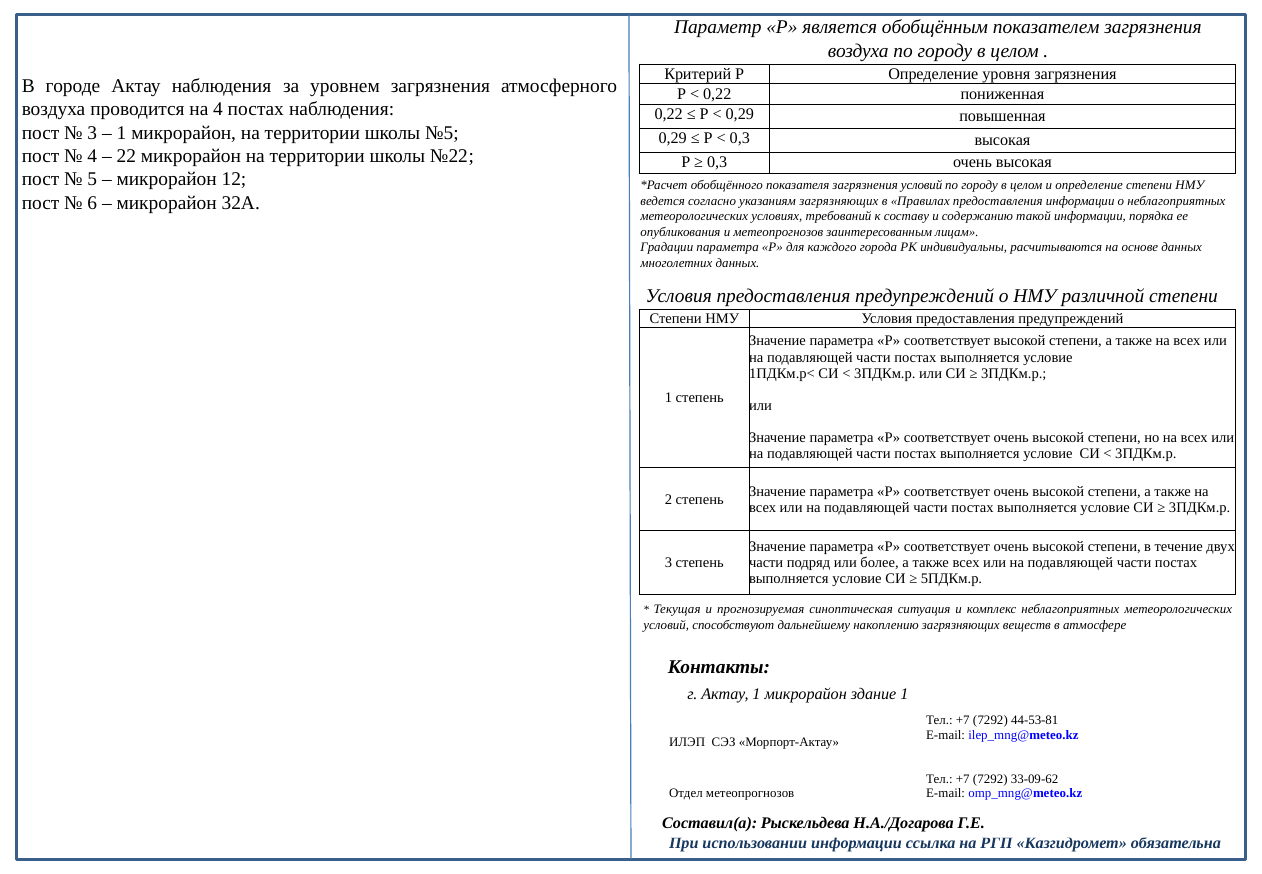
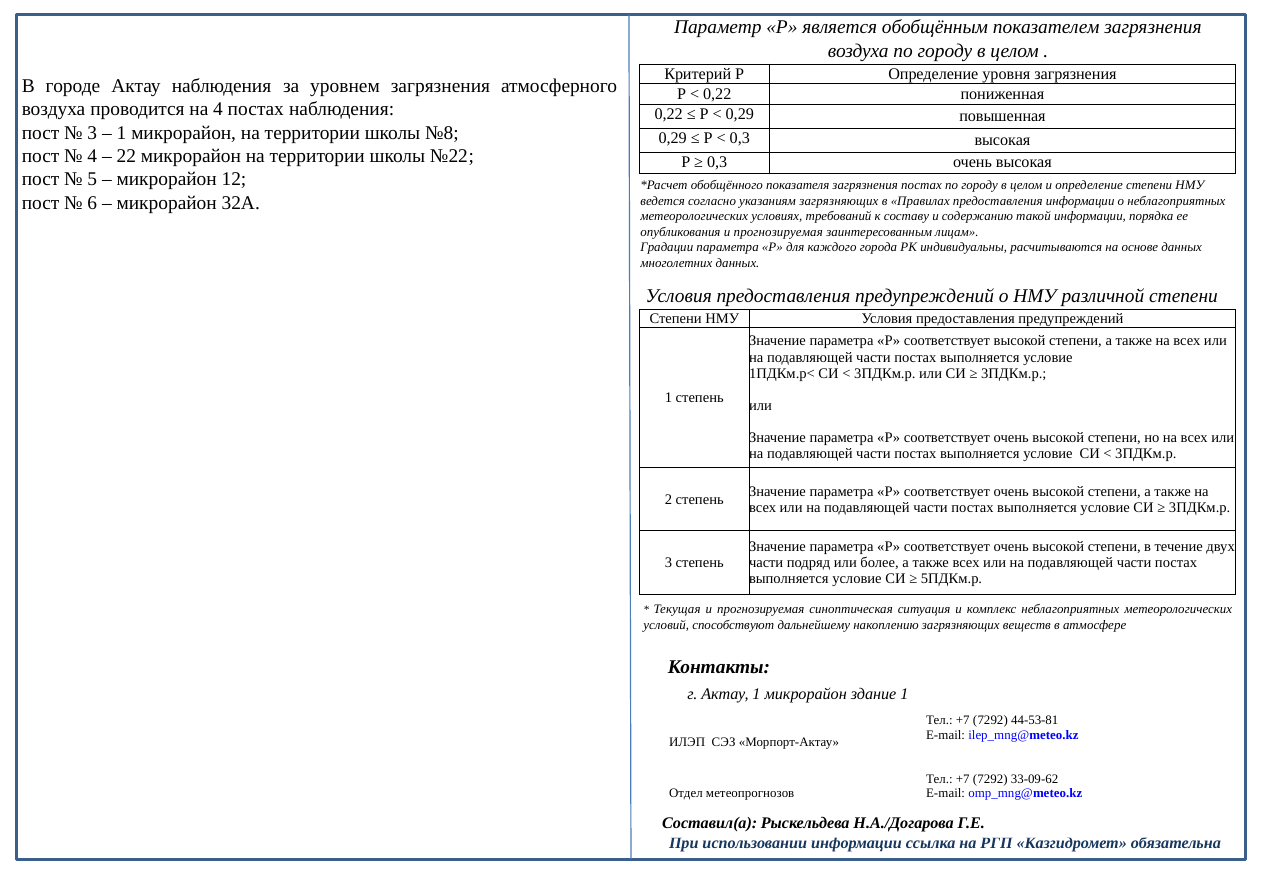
№5: №5 -> №8 (442, 133)
загрязнения условий: условий -> постах (921, 185)
опубликования и метеопрогнозов: метеопрогнозов -> прогнозируемая (778, 232)
